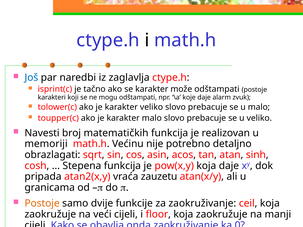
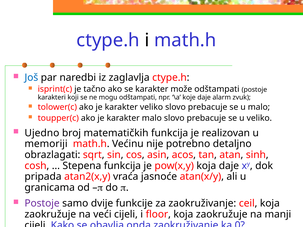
Navesti: Navesti -> Ujedno (42, 133)
zauzetu: zauzetu -> jasnoće (159, 177)
Postoje colour: orange -> purple (42, 204)
